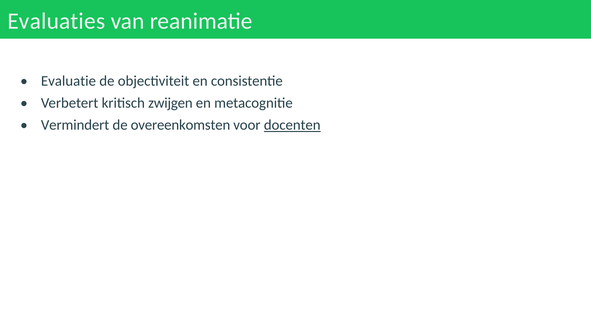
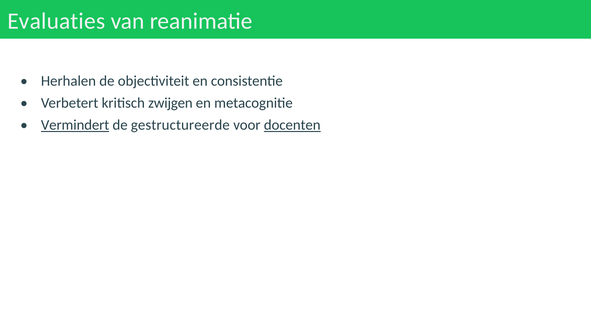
Evaluatie: Evaluatie -> Herhalen (68, 81)
Vermindert underline: none -> present (75, 125)
overeenkomsten: overeenkomsten -> gestructureerde (180, 125)
